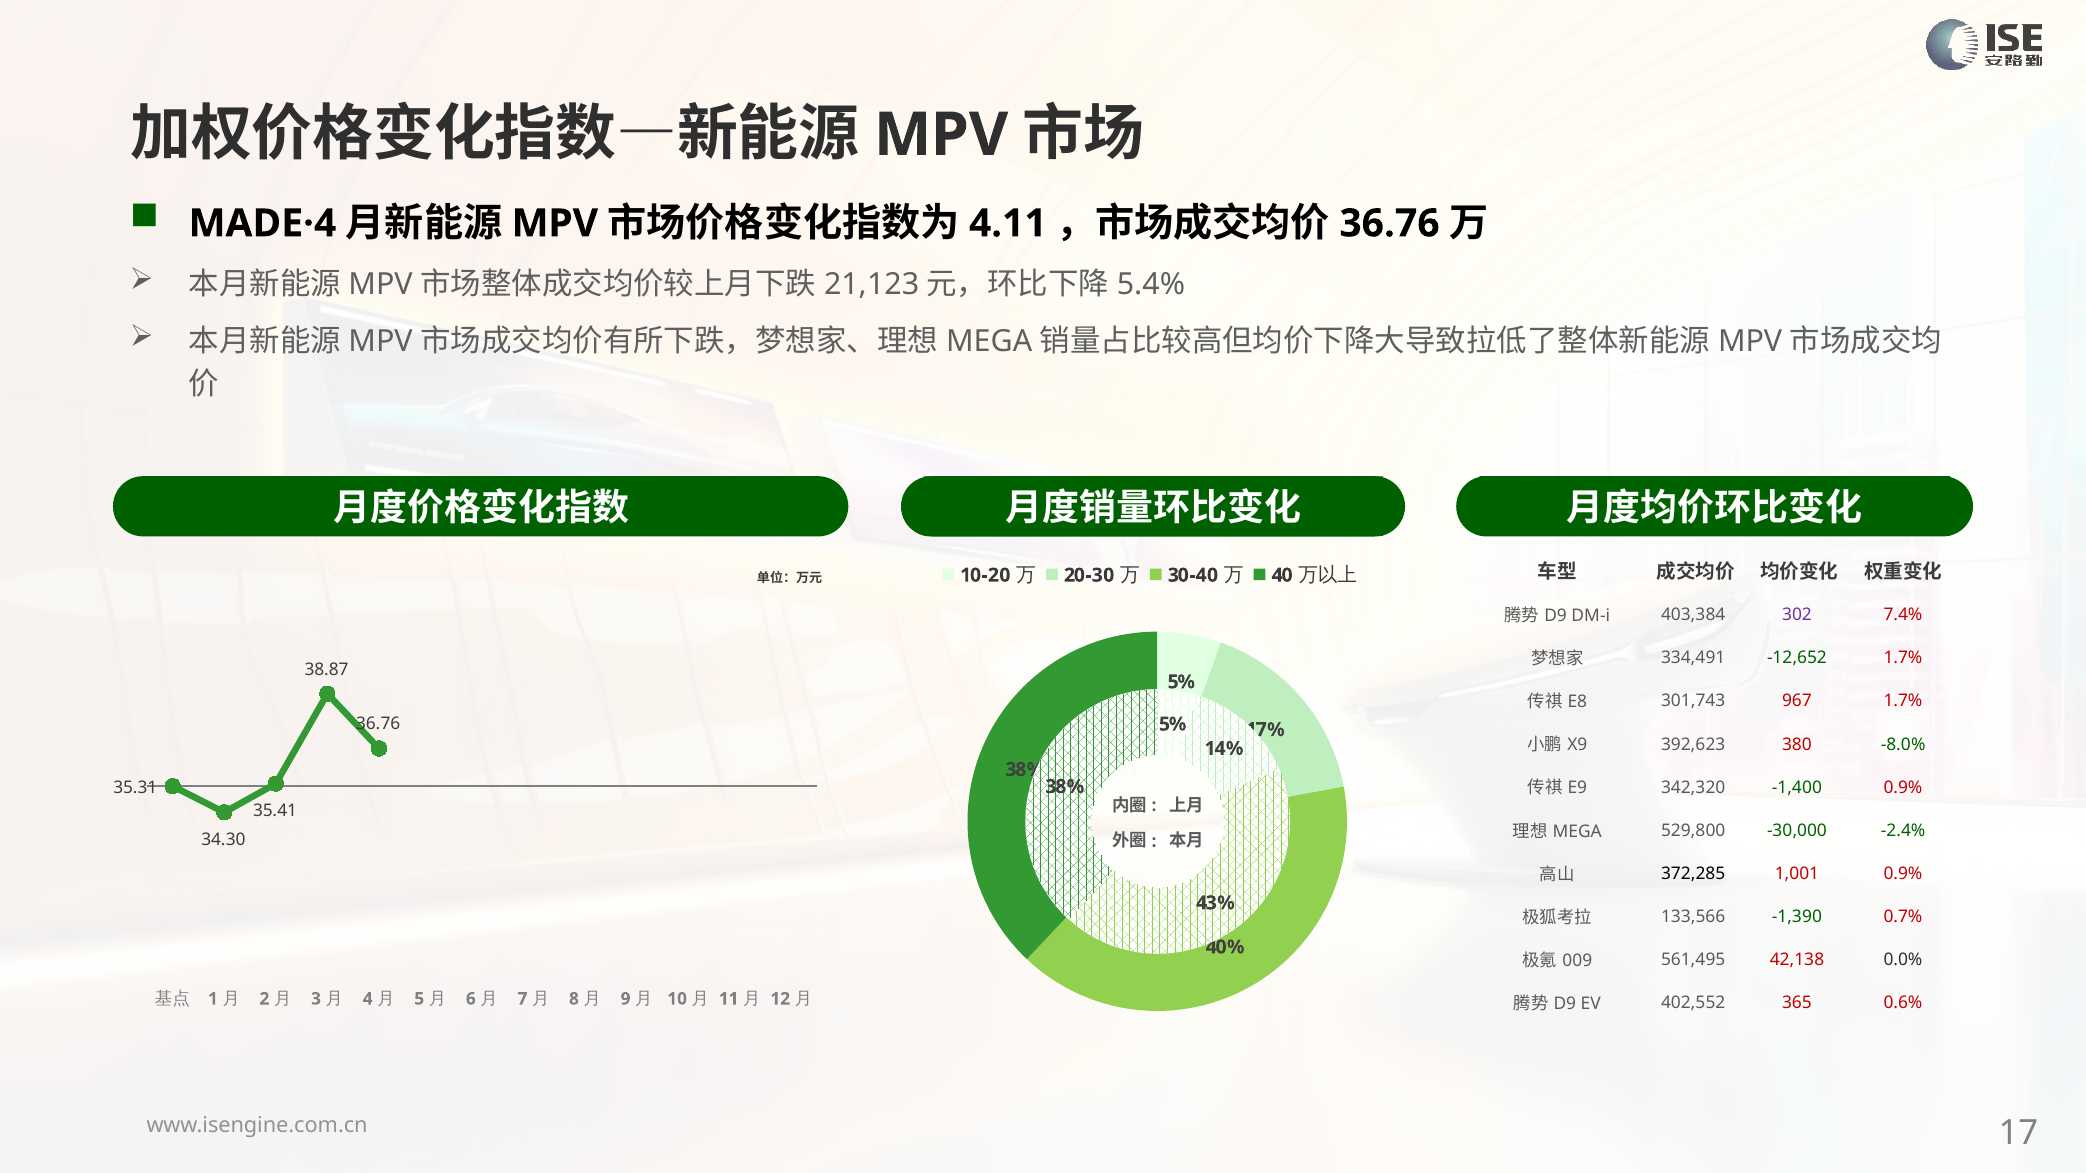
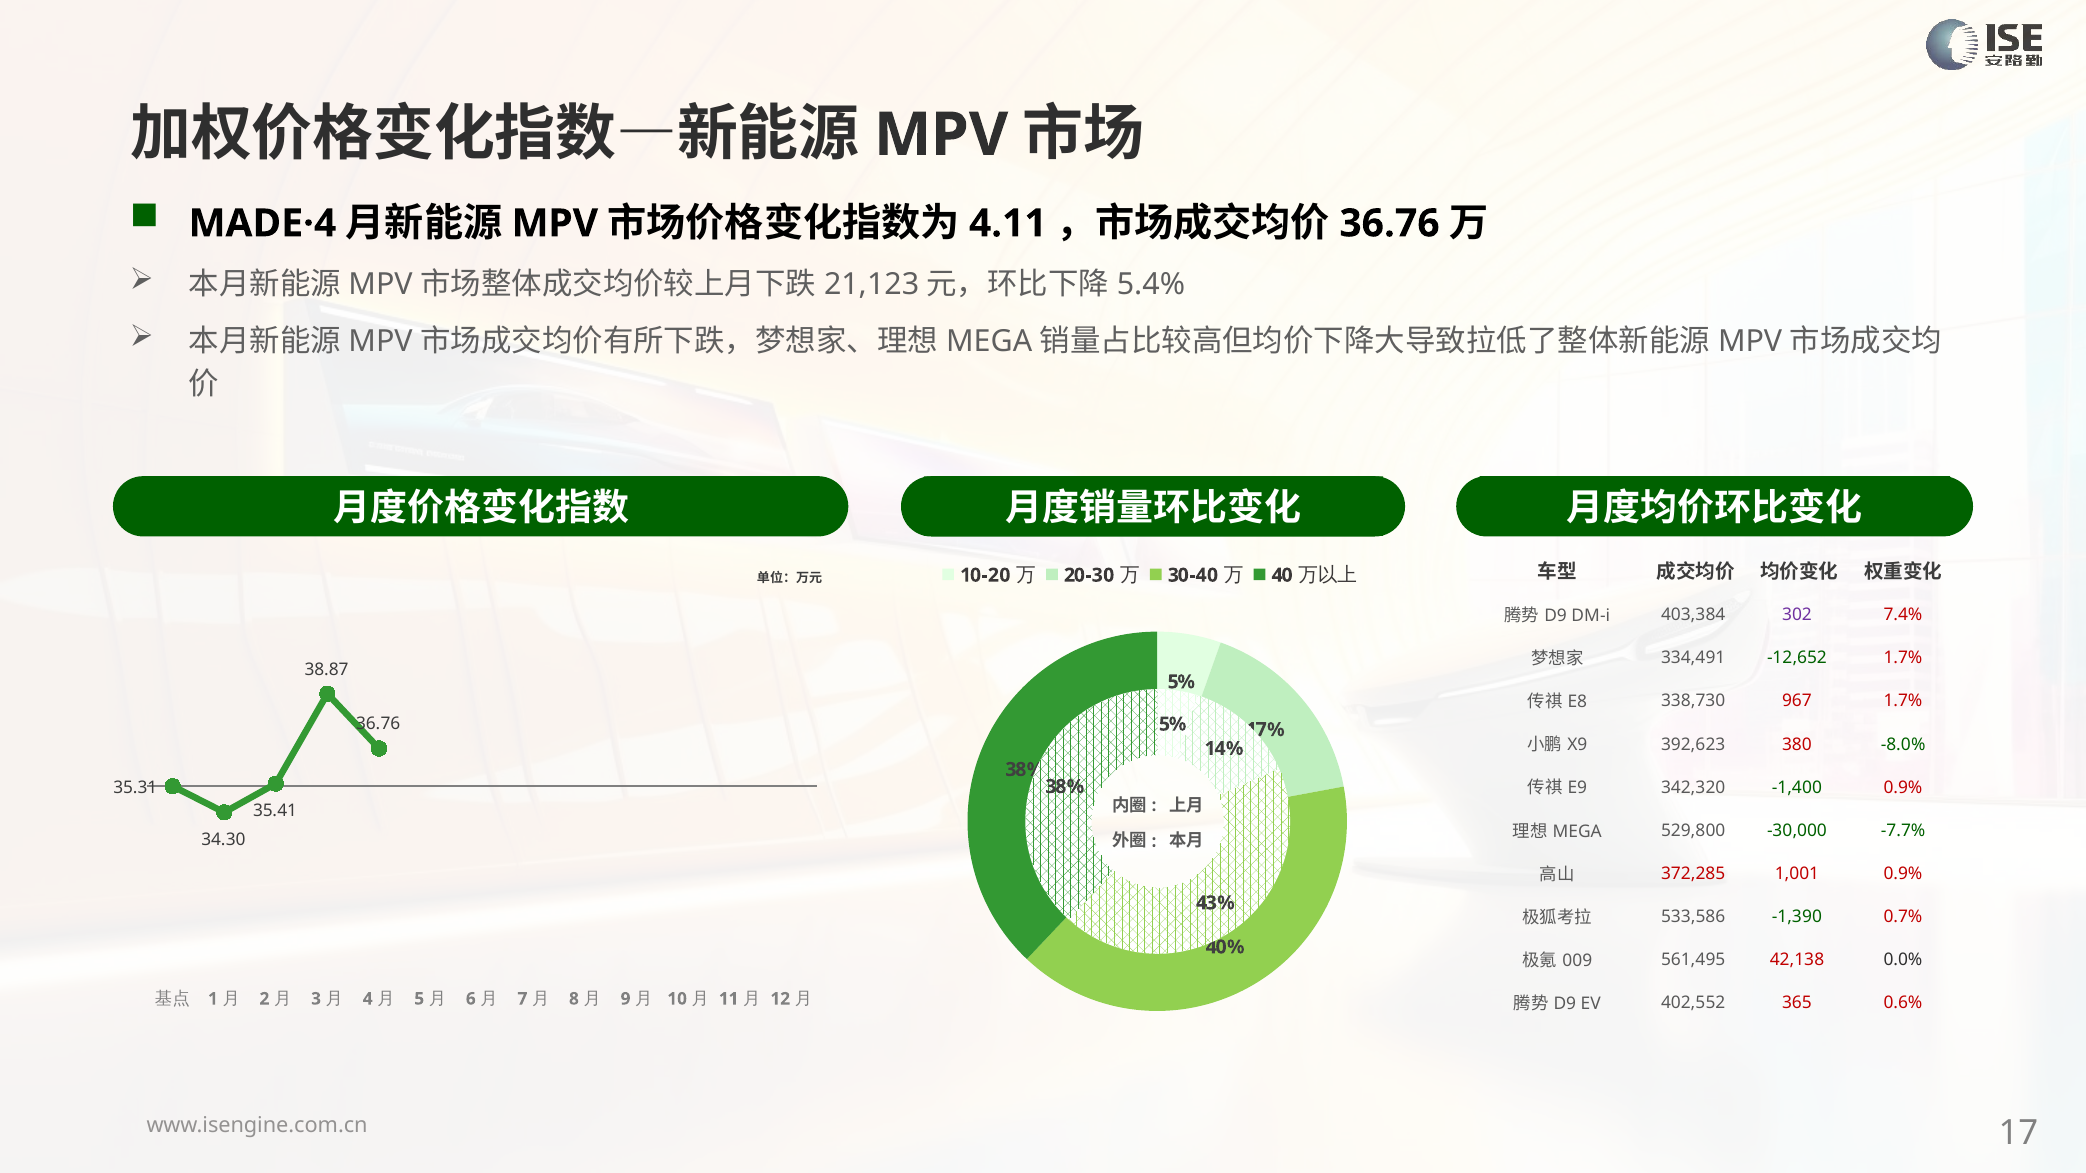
301,743: 301,743 -> 338,730 (1693, 701)
-2.4%: -2.4% -> -7.7% (1903, 831)
372,285 colour: black -> red (1693, 874)
133,566: 133,566 -> 533,586 (1693, 917)
